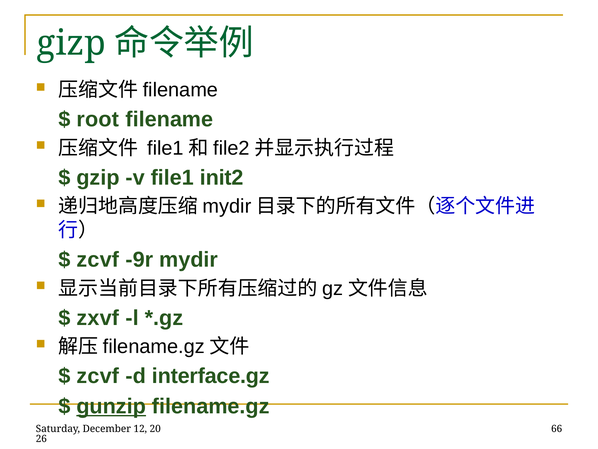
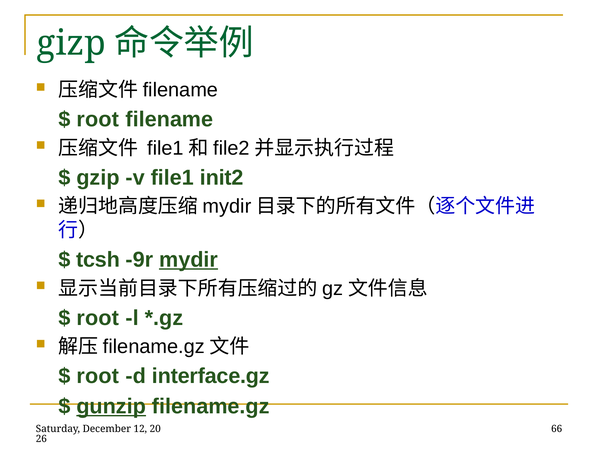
zcvf: zcvf -> tcsh (98, 259)
mydir underline: none -> present (189, 259)
zxvf: zxvf -> root (98, 318)
zcvf: zcvf -> root (98, 376)
